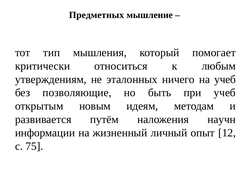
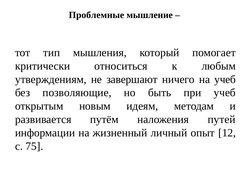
Предметных: Предметных -> Проблемные (96, 15)
эталонных: эталонных -> завершают (132, 79)
научн: научн -> путей (222, 120)
